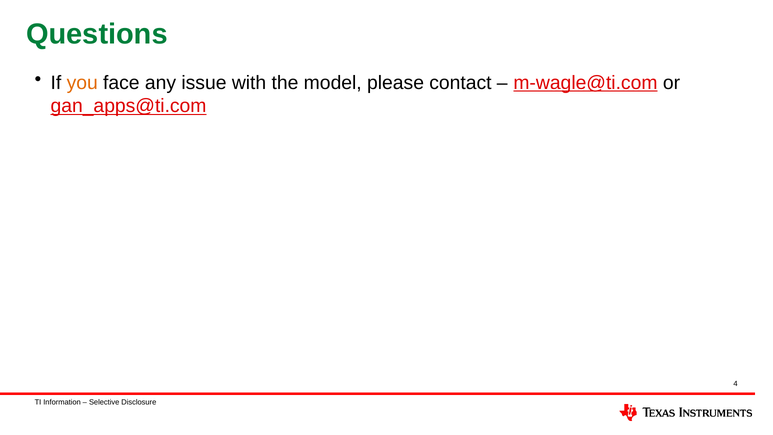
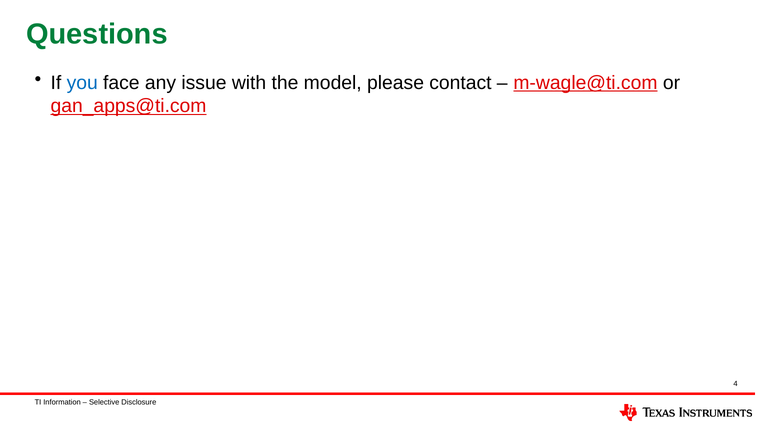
you colour: orange -> blue (82, 83)
